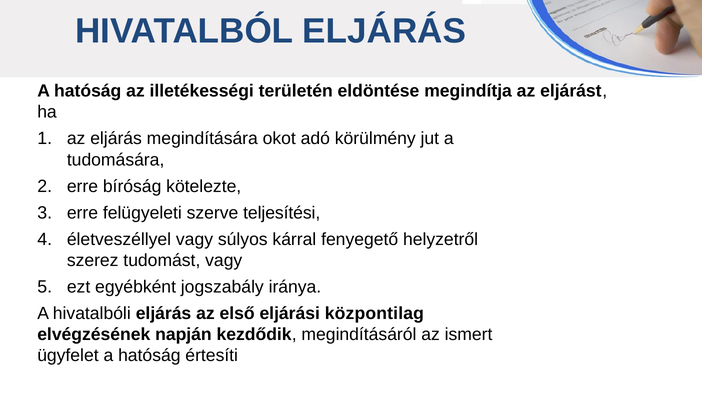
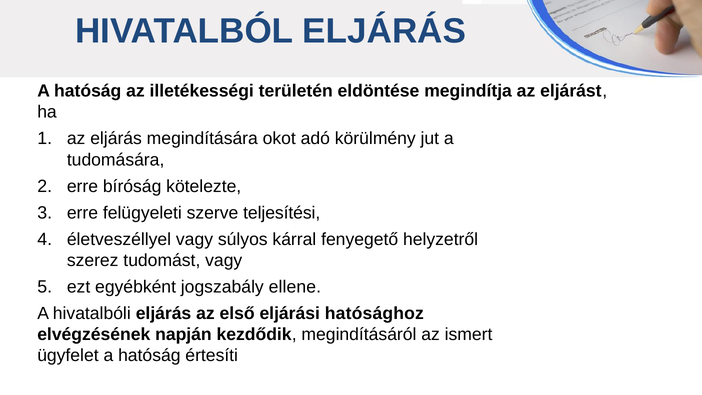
iránya: iránya -> ellene (295, 287)
központilag: központilag -> hatósághoz (374, 313)
